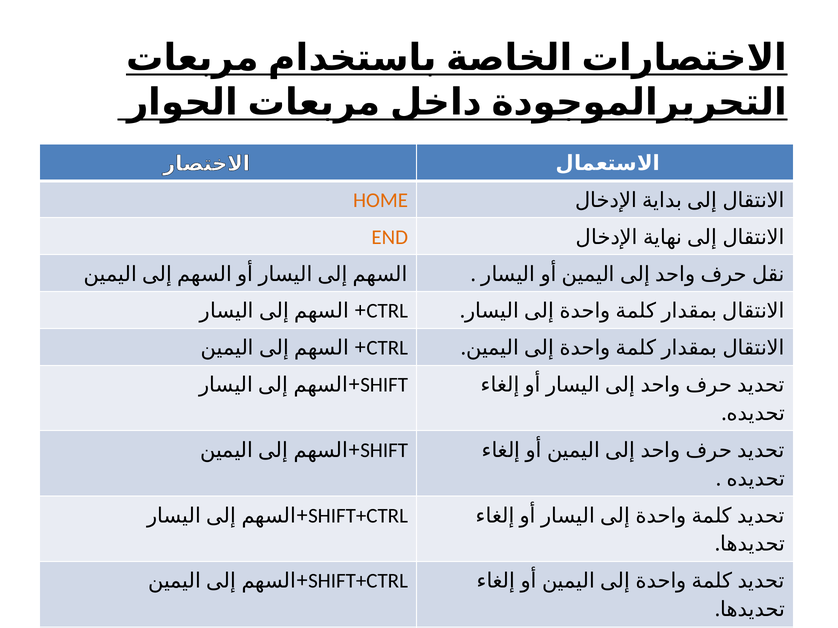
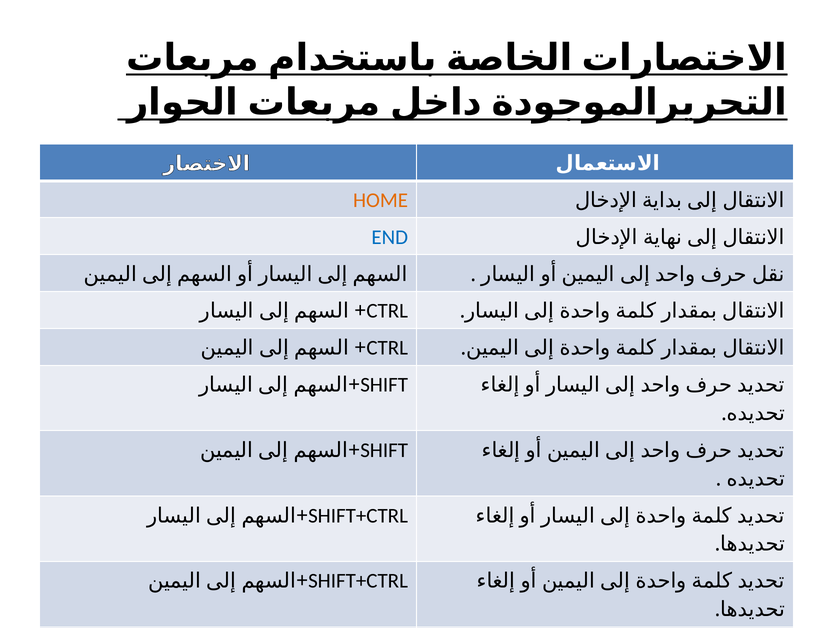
END colour: orange -> blue (390, 237)
